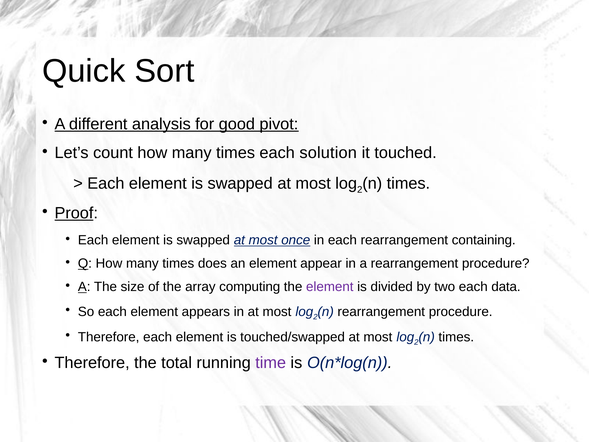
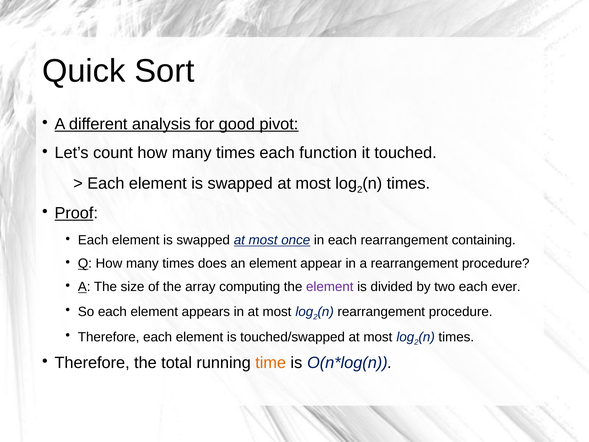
solution: solution -> function (328, 153)
data: data -> ever (506, 287)
time colour: purple -> orange (271, 362)
